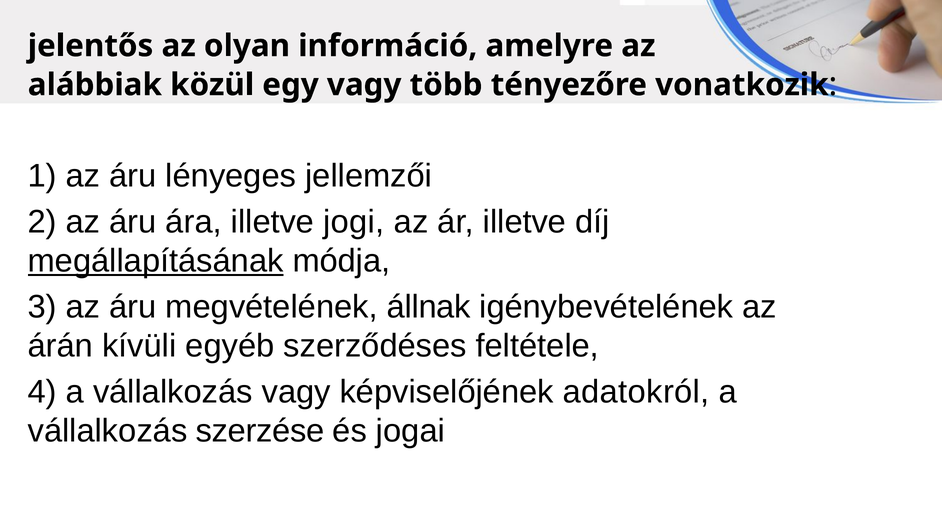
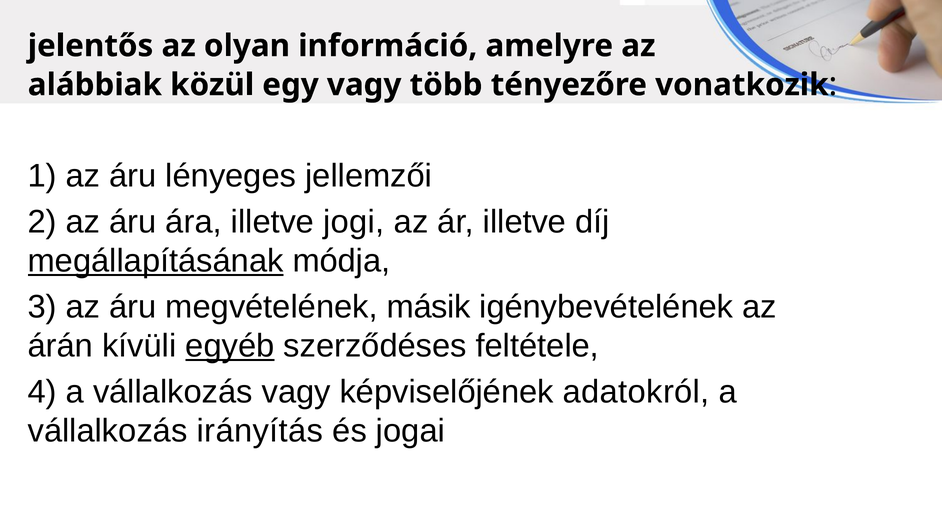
állnak: állnak -> másik (429, 307)
egyéb underline: none -> present (230, 346)
szerzése: szerzése -> irányítás (260, 431)
